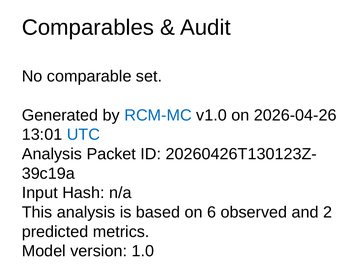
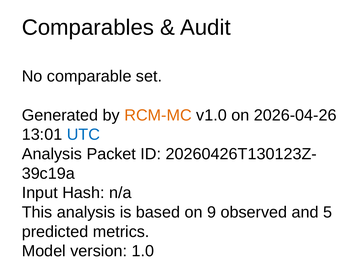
RCM-MC colour: blue -> orange (158, 115)
6: 6 -> 9 (212, 212)
2: 2 -> 5 (328, 212)
